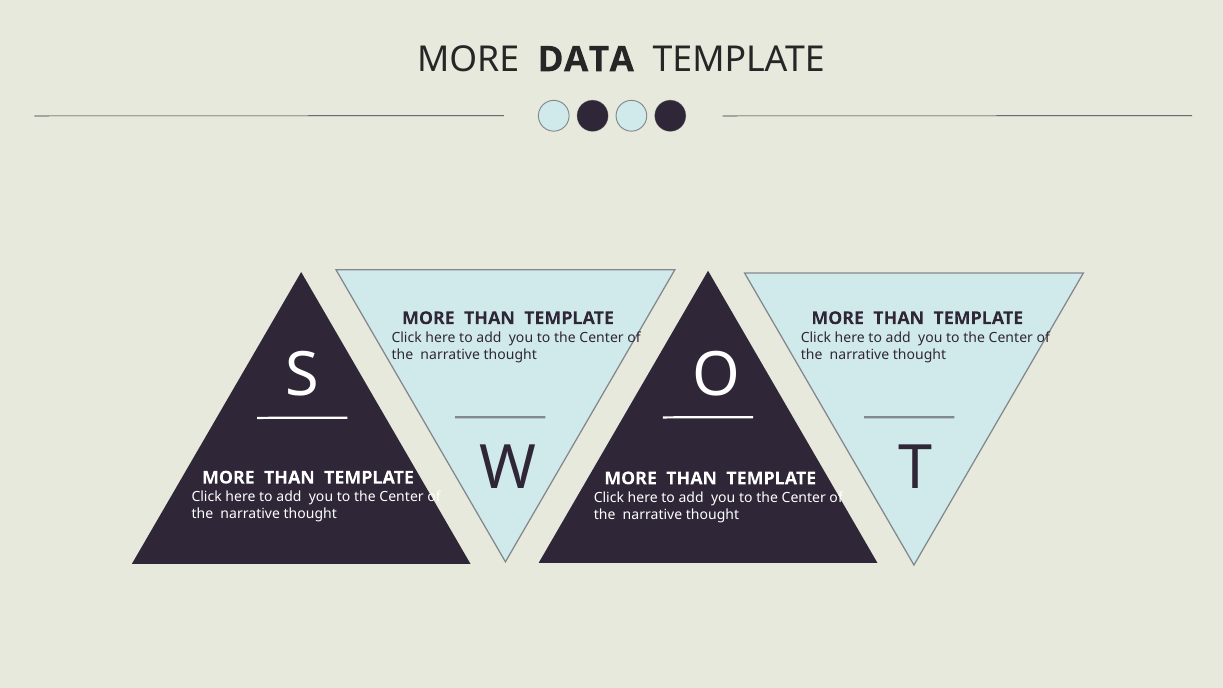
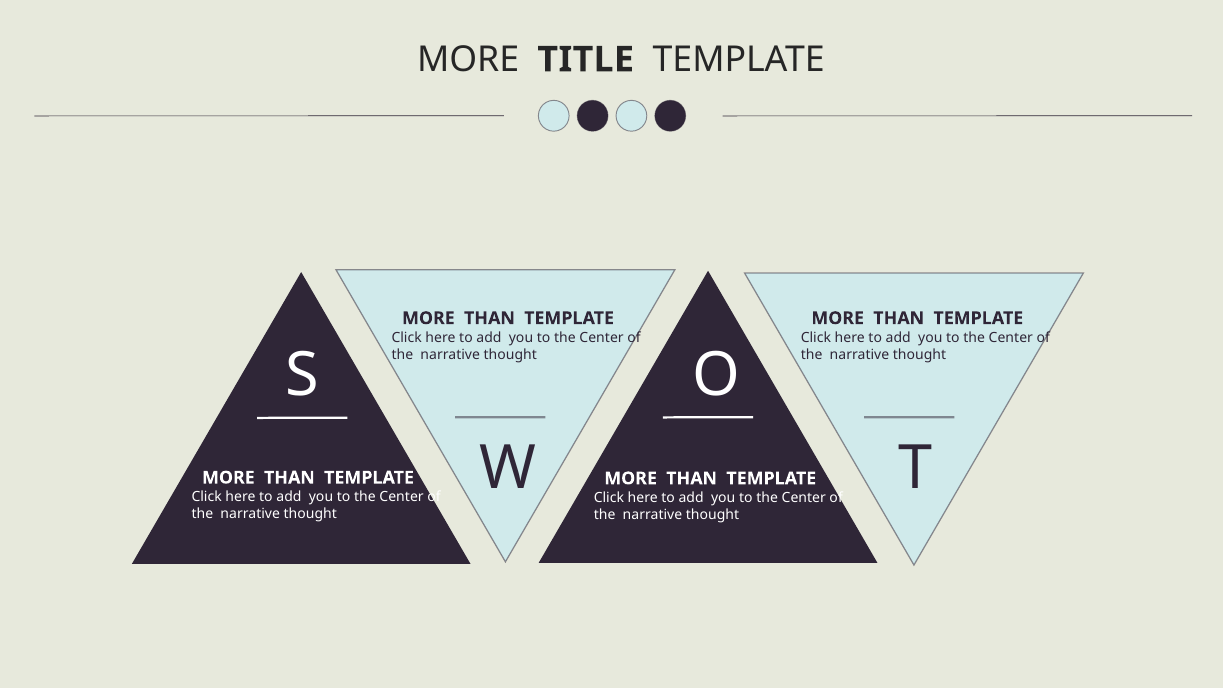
DATA: DATA -> TITLE (586, 60)
